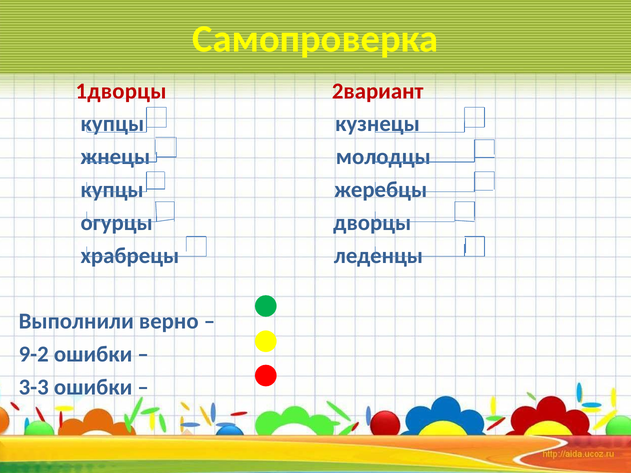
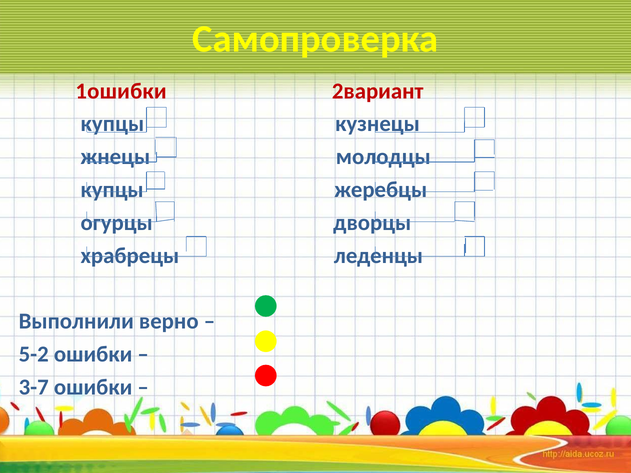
1дворцы: 1дворцы -> 1ошибки (121, 91)
9-2: 9-2 -> 5-2 (34, 355)
3-3: 3-3 -> 3-7 (34, 388)
